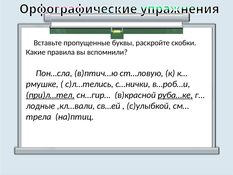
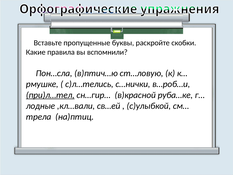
руба…ке underline: present -> none (175, 95)
